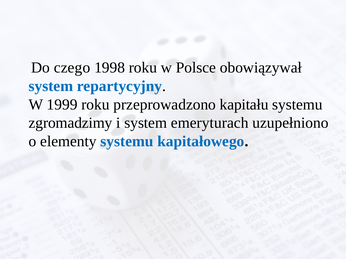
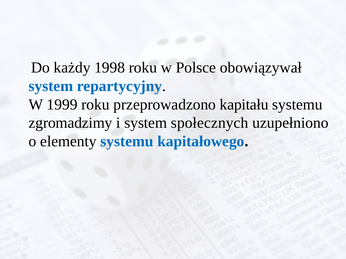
czego: czego -> każdy (72, 68)
emeryturach: emeryturach -> społecznych (210, 123)
